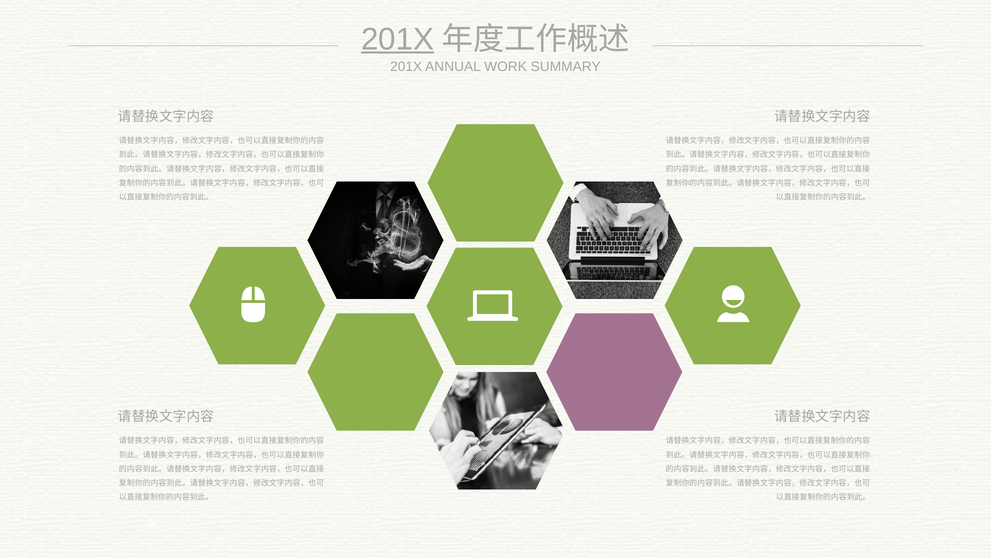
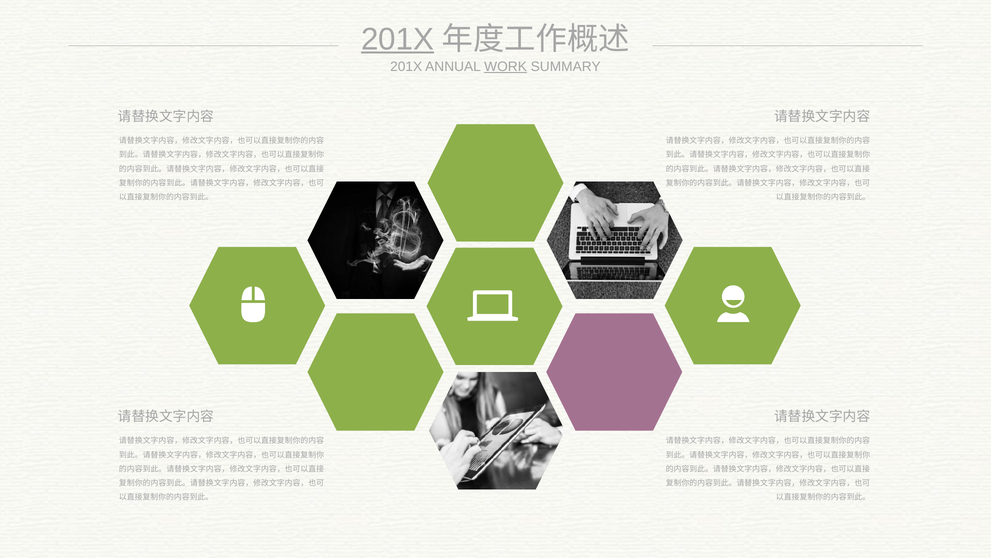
WORK underline: none -> present (506, 67)
